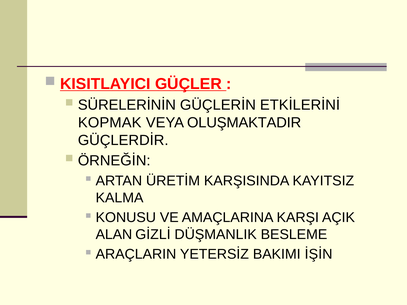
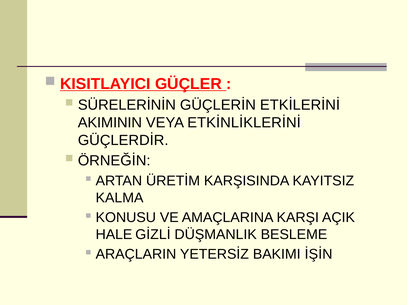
KOPMAK: KOPMAK -> AKIMININ (110, 123)
OLUŞMAKTADIR: OLUŞMAKTADIR -> ETKİNLİKLERİNİ (244, 123)
ALAN: ALAN -> HALE (114, 235)
